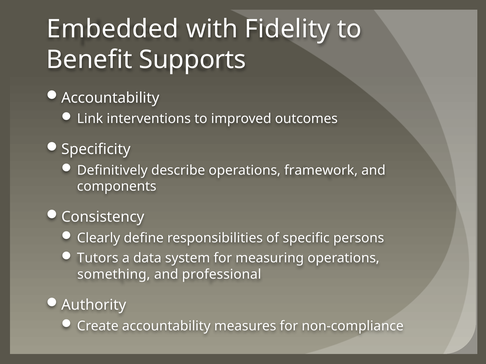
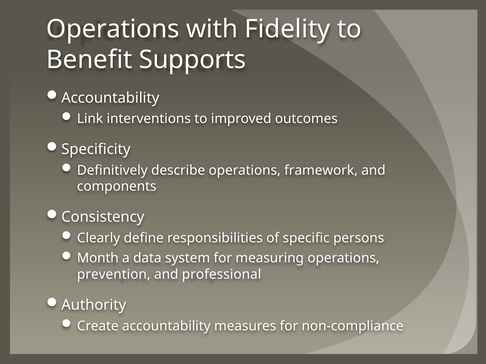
Embedded: Embedded -> Operations (113, 29)
Tutors: Tutors -> Month (98, 259)
something: something -> prevention (114, 275)
